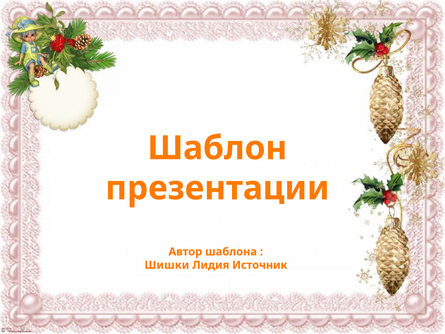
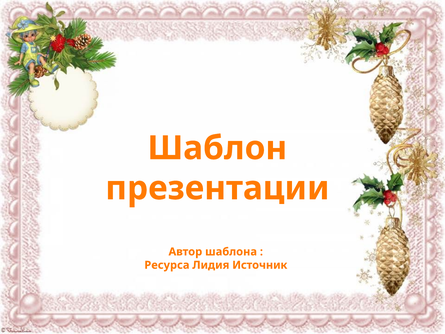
Шишки: Шишки -> Ресурса (167, 265)
